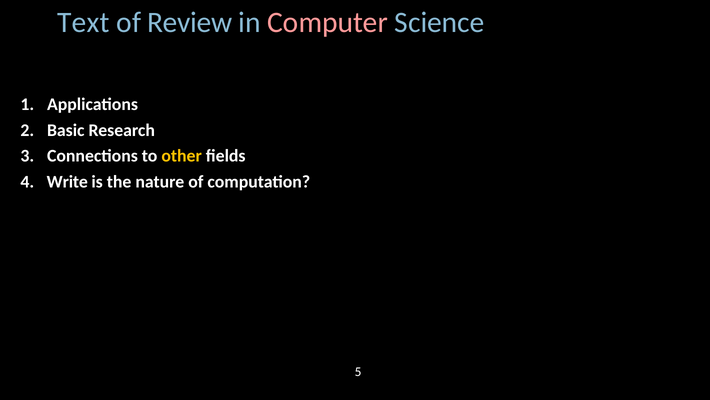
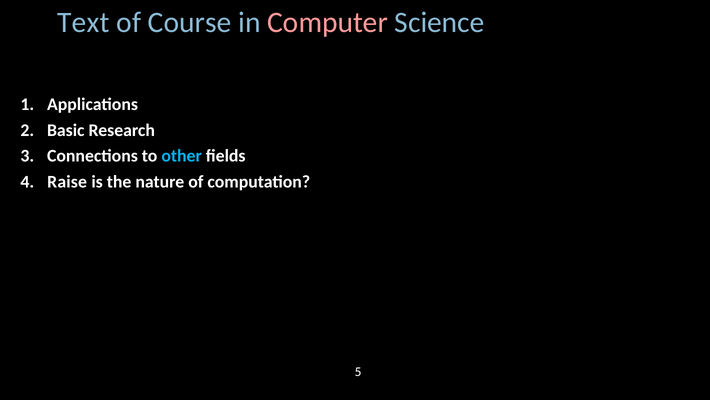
Review: Review -> Course (190, 22)
other colour: yellow -> light blue (182, 156)
Write: Write -> Raise (67, 181)
